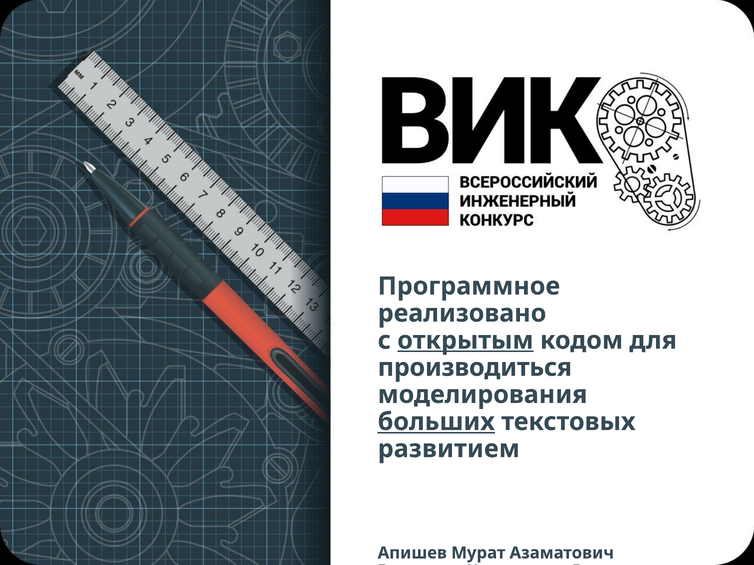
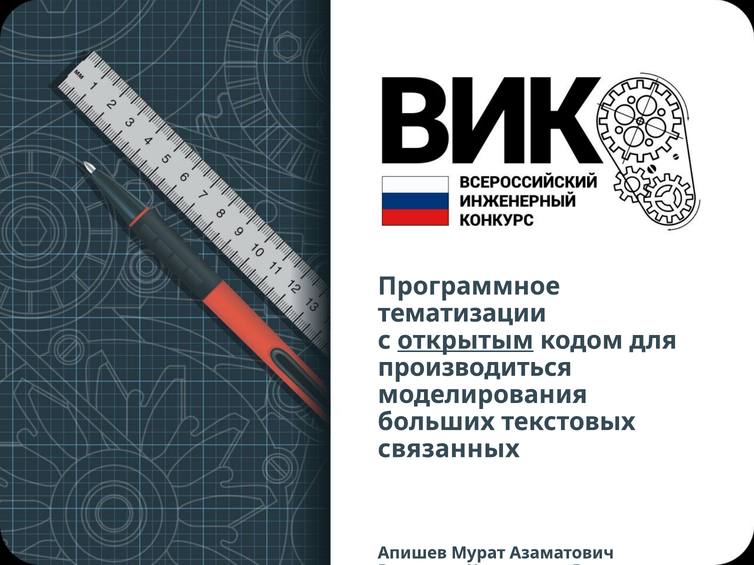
реализовано: реализовано -> тематизации (462, 314)
больших underline: present -> none (436, 422)
развитием: развитием -> связанных (449, 449)
